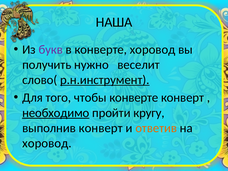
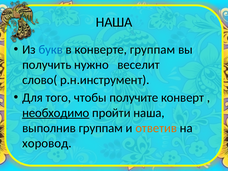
букв colour: purple -> blue (51, 50)
конверте хоровод: хоровод -> группам (153, 50)
р.н.инструмент underline: present -> none (105, 80)
чтобы конверте: конверте -> получите (134, 98)
пройти кругу: кругу -> наша (149, 113)
выполнив конверт: конверт -> группам (101, 128)
